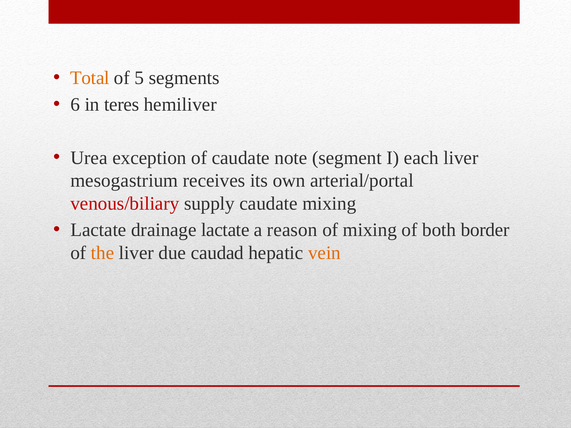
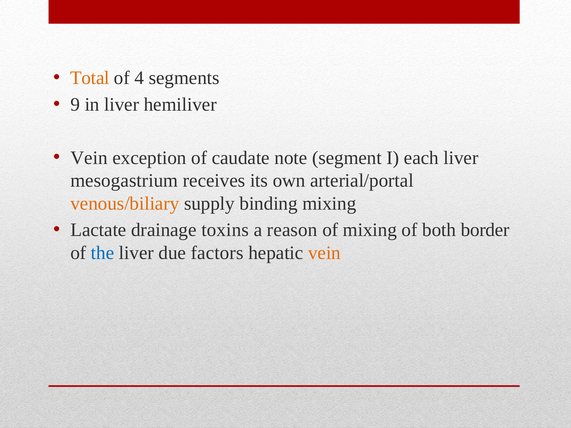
5: 5 -> 4 (139, 78)
6: 6 -> 9 (75, 105)
in teres: teres -> liver (122, 105)
Urea: Urea -> Vein (89, 158)
venous/biliary colour: red -> orange (125, 204)
supply caudate: caudate -> binding (269, 204)
drainage lactate: lactate -> toxins (225, 230)
the colour: orange -> blue (103, 253)
caudad: caudad -> factors (217, 253)
